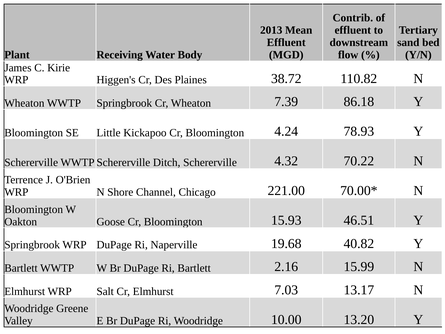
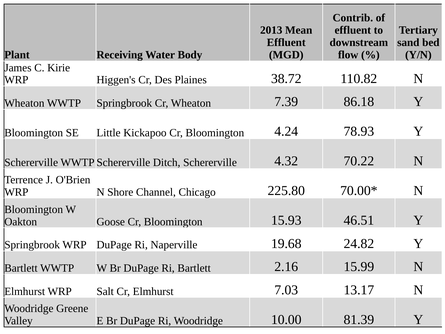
221.00: 221.00 -> 225.80 (286, 191)
40.82: 40.82 -> 24.82 (359, 243)
13.20: 13.20 -> 81.39 (359, 319)
